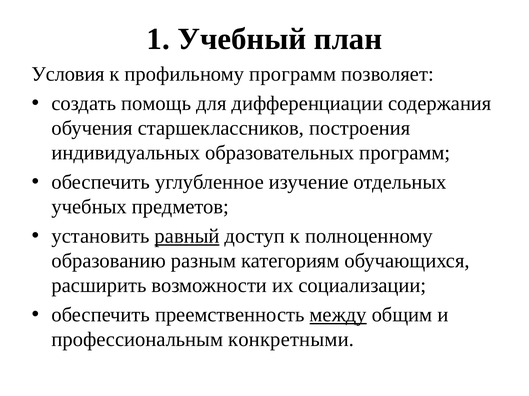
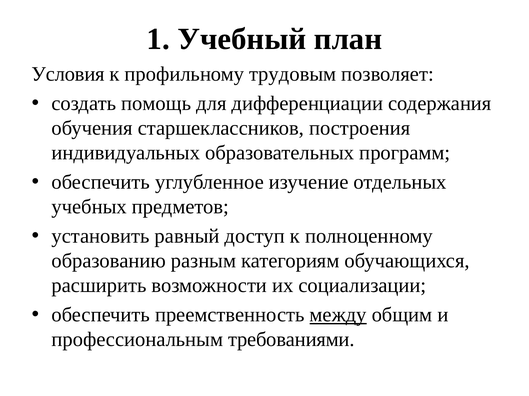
профильному программ: программ -> трудовым (293, 74)
равный underline: present -> none (187, 237)
конкретными: конкретными -> требованиями (291, 340)
